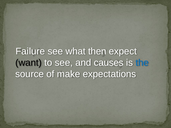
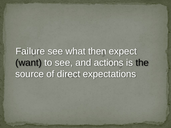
causes: causes -> actions (109, 63)
the colour: blue -> black (142, 63)
make: make -> direct (69, 74)
